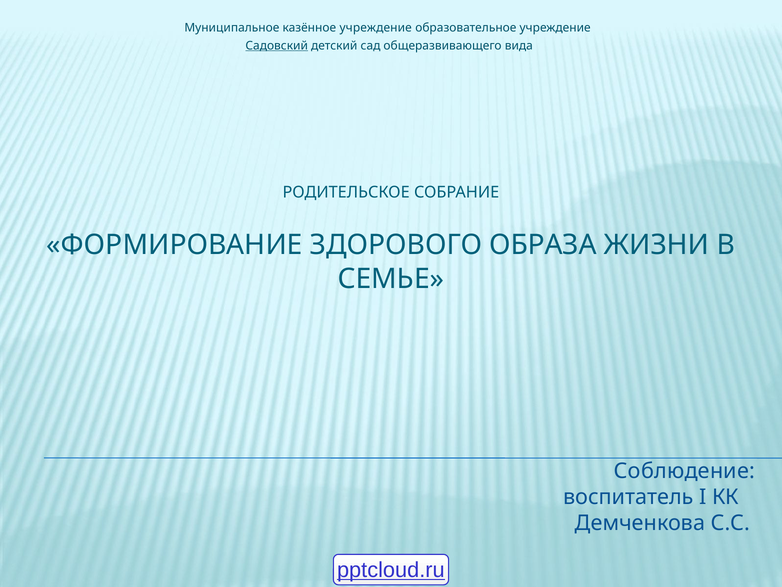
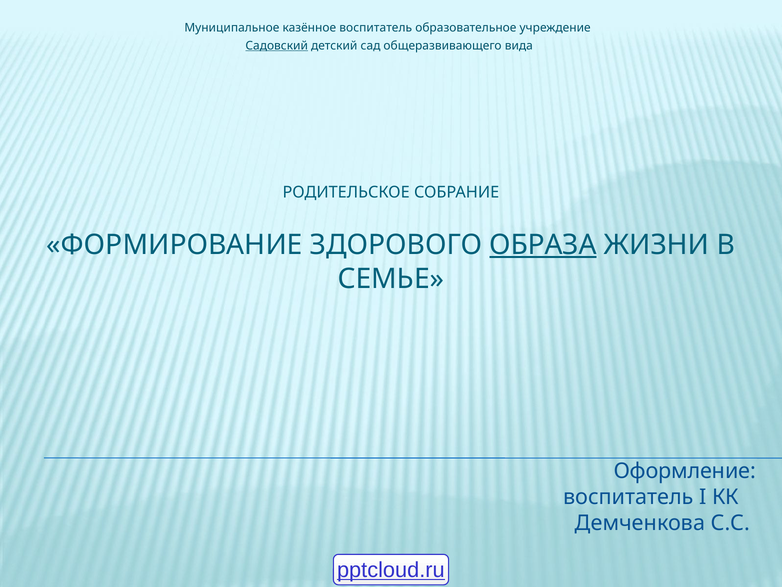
казённое учреждение: учреждение -> воспитатель (376, 28)
ОБРАЗА underline: none -> present (543, 245)
Соблюдение: Соблюдение -> Оформление (685, 471)
